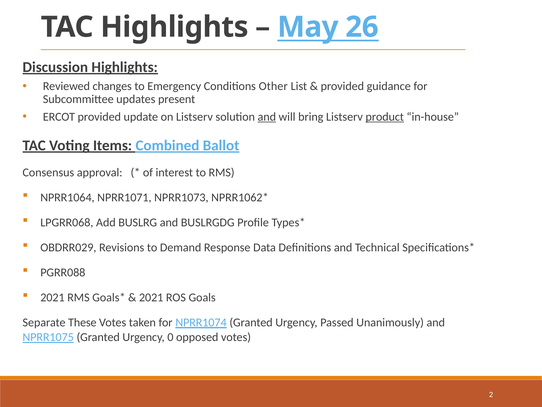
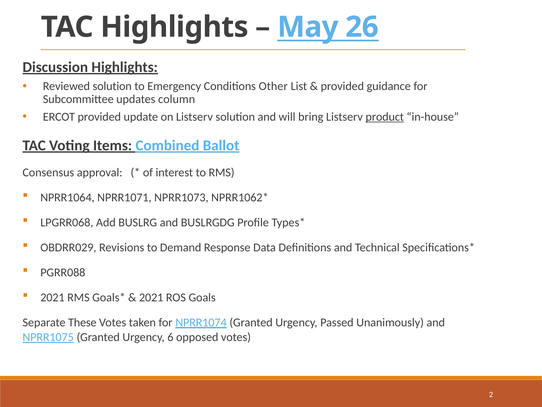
Reviewed changes: changes -> solution (112, 86)
present: present -> column (177, 99)
and underline: present -> none (267, 117)
0: 0 -> 6 (170, 337)
